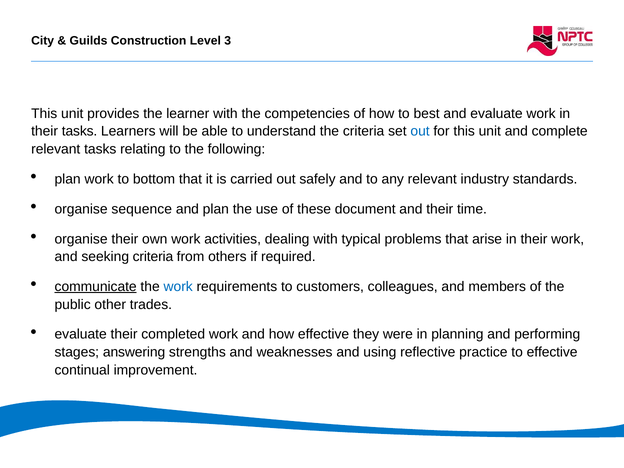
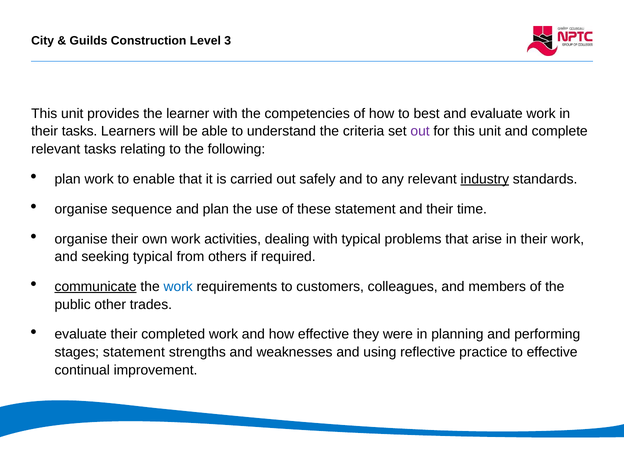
out colour: blue -> purple (420, 131)
bottom: bottom -> enable (154, 179)
industry underline: none -> present (485, 179)
these document: document -> statement (365, 209)
seeking criteria: criteria -> typical (153, 257)
stages answering: answering -> statement (134, 352)
